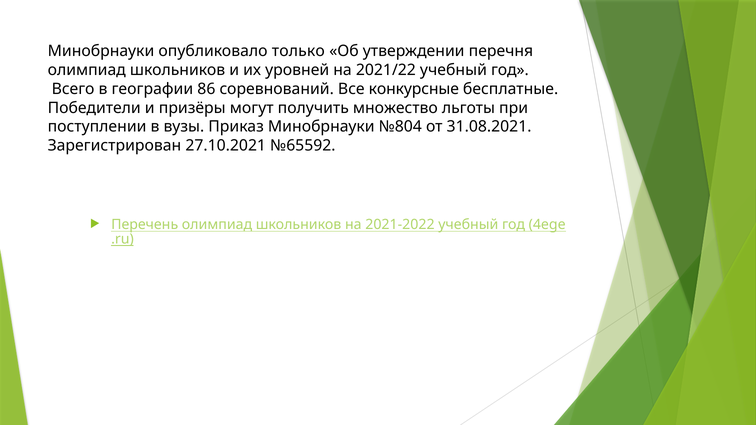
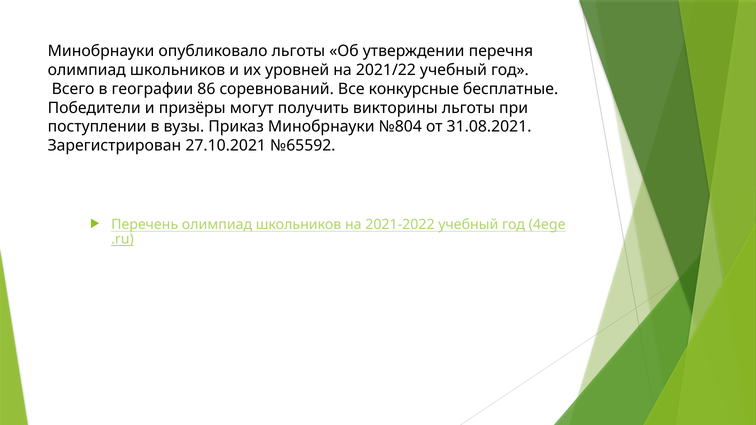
опубликовало только: только -> льготы (298, 51)
множество: множество -> викторины (395, 108)
